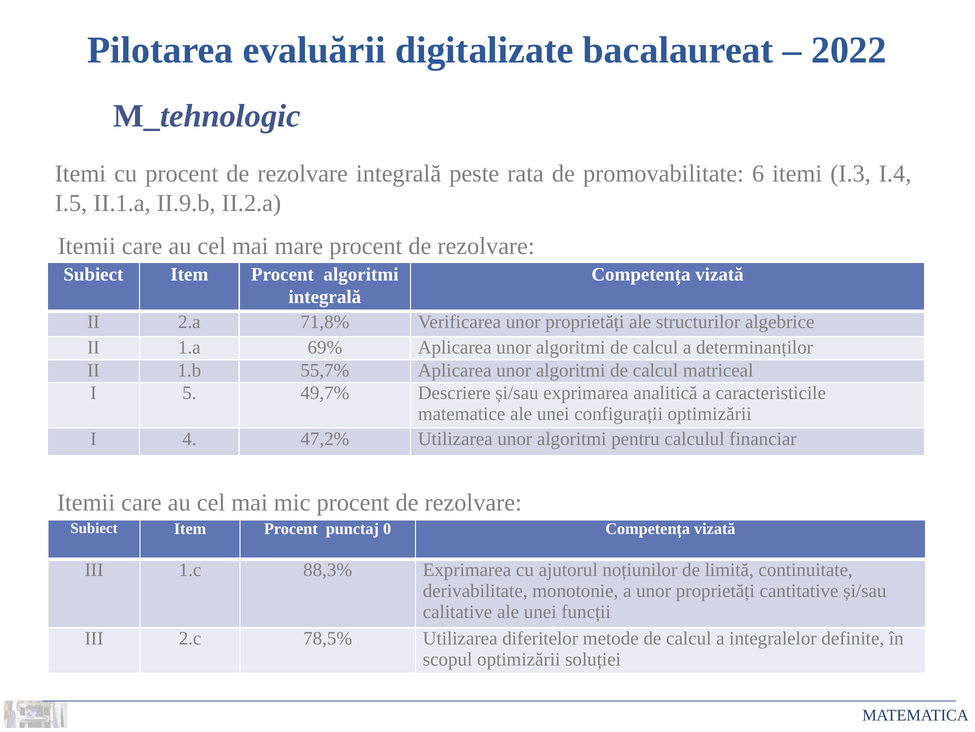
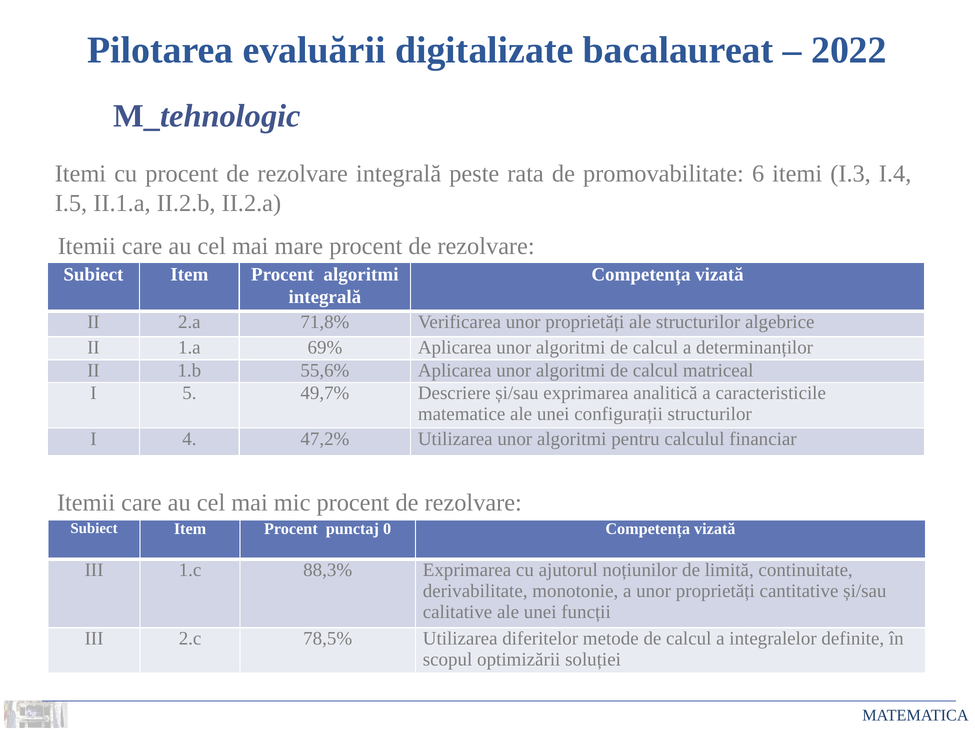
II.9.b: II.9.b -> II.2.b (186, 203)
55,7%: 55,7% -> 55,6% (325, 370)
configurații optimizării: optimizării -> structurilor (710, 414)
